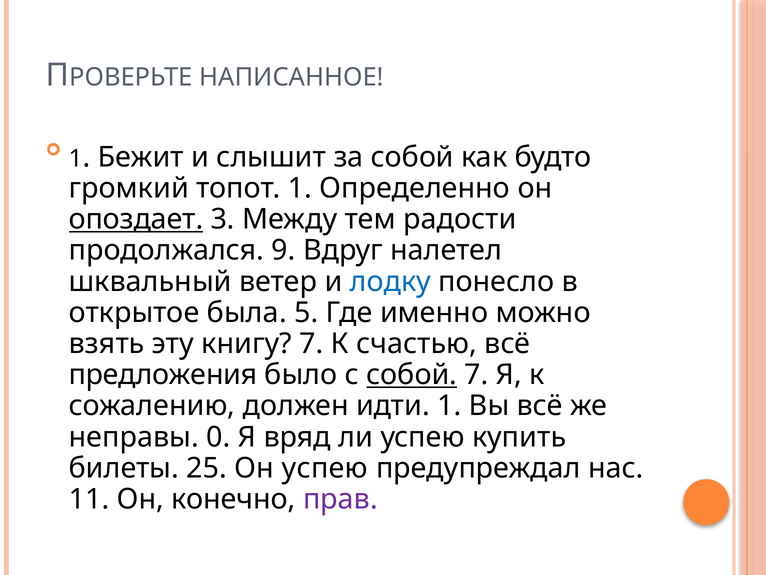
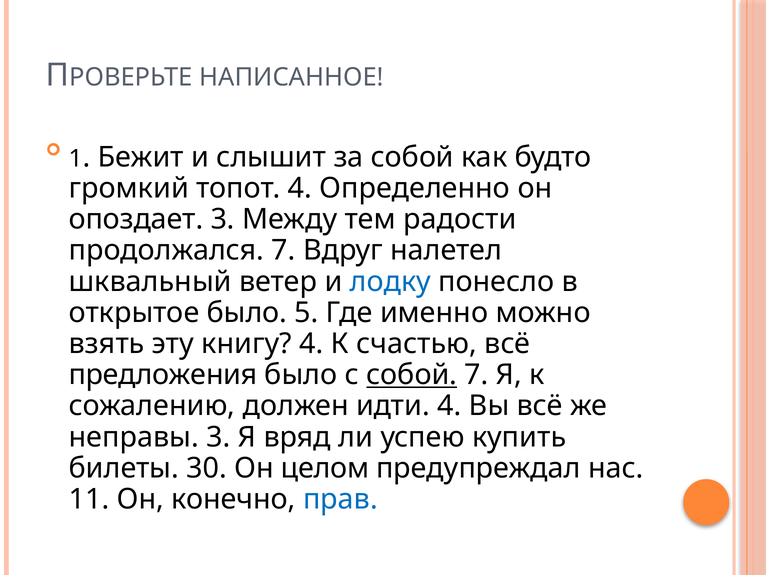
топот 1: 1 -> 4 (300, 188)
опоздает underline: present -> none (136, 219)
продолжался 9: 9 -> 7 (283, 250)
открытое была: была -> было (247, 312)
книгу 7: 7 -> 4 (311, 343)
идти 1: 1 -> 4 (449, 406)
неправы 0: 0 -> 3 (218, 437)
25: 25 -> 30 (207, 468)
Он успею: успею -> целом (325, 468)
прав colour: purple -> blue (340, 499)
